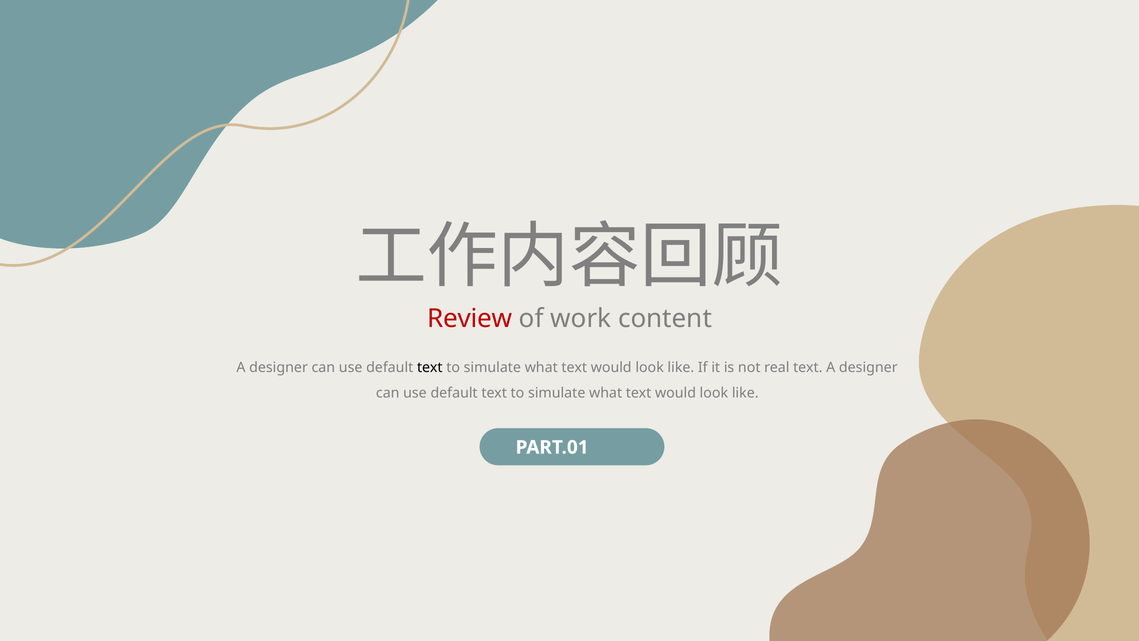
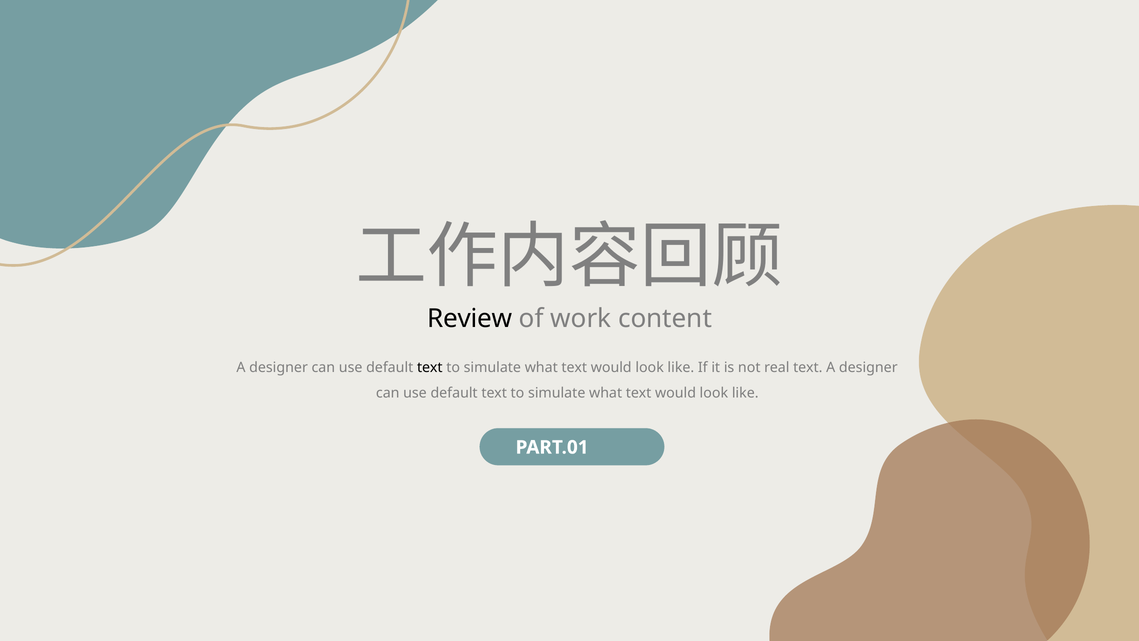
Review colour: red -> black (470, 318)
